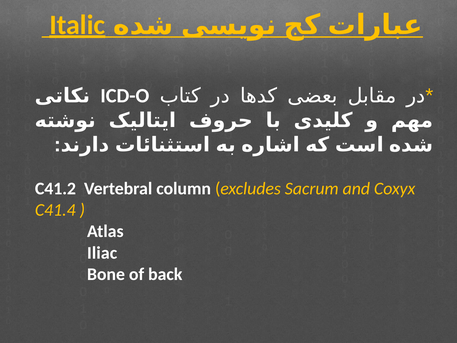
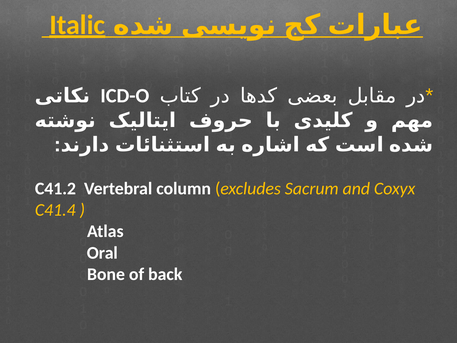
Iliac: Iliac -> Oral (102, 253)
